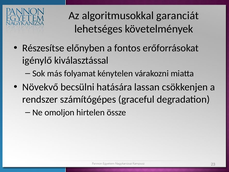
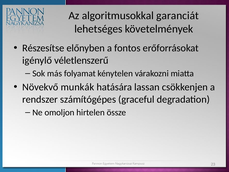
kiválasztással: kiválasztással -> véletlenszerű (81, 60)
becsülni: becsülni -> munkák (77, 87)
